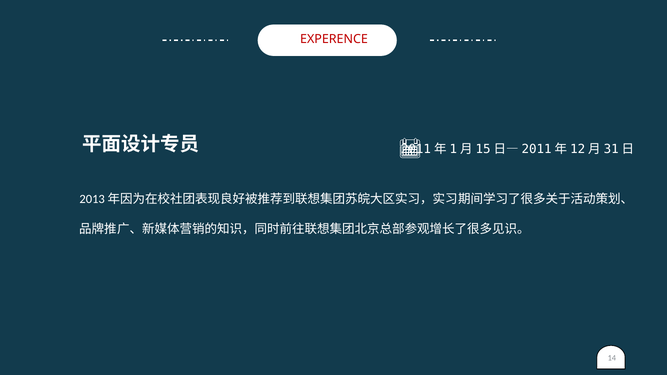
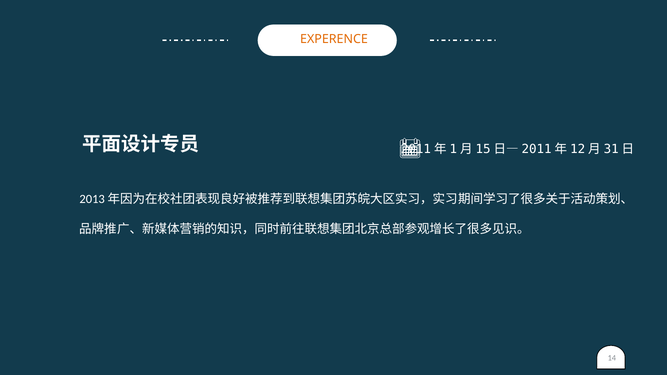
EXPERENCE colour: red -> orange (334, 39)
